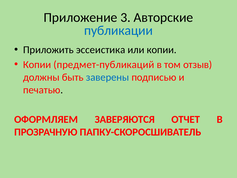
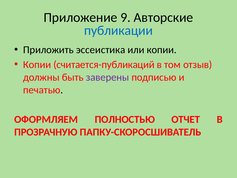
3: 3 -> 9 (125, 17)
предмет-публикаций: предмет-публикаций -> считается-публикаций (104, 64)
заверены colour: blue -> purple (108, 77)
ЗАВЕРЯЮТСЯ: ЗАВЕРЯЮТСЯ -> ПОЛНОСТЬЮ (125, 119)
